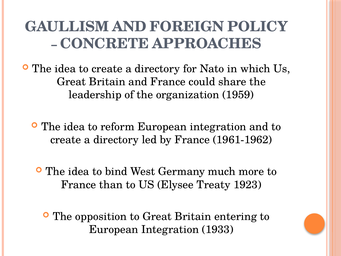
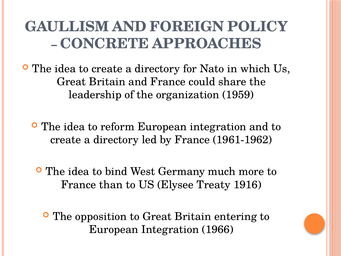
1923: 1923 -> 1916 (248, 185)
1933: 1933 -> 1966 (218, 229)
